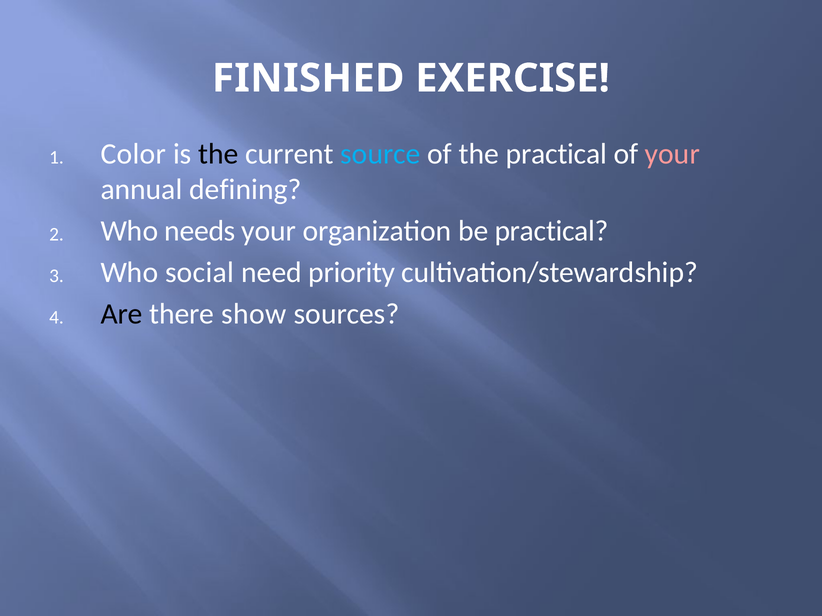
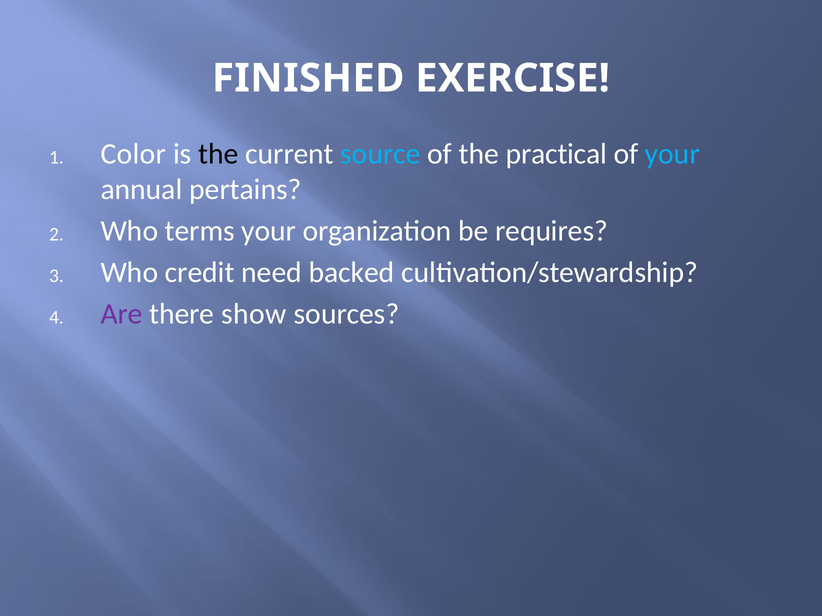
your colour: pink -> light blue (672, 154)
defining: defining -> pertains (245, 190)
needs: needs -> terms (200, 231)
be practical: practical -> requires (551, 231)
social: social -> credit (200, 273)
priority: priority -> backed (352, 273)
Are colour: black -> purple (122, 314)
